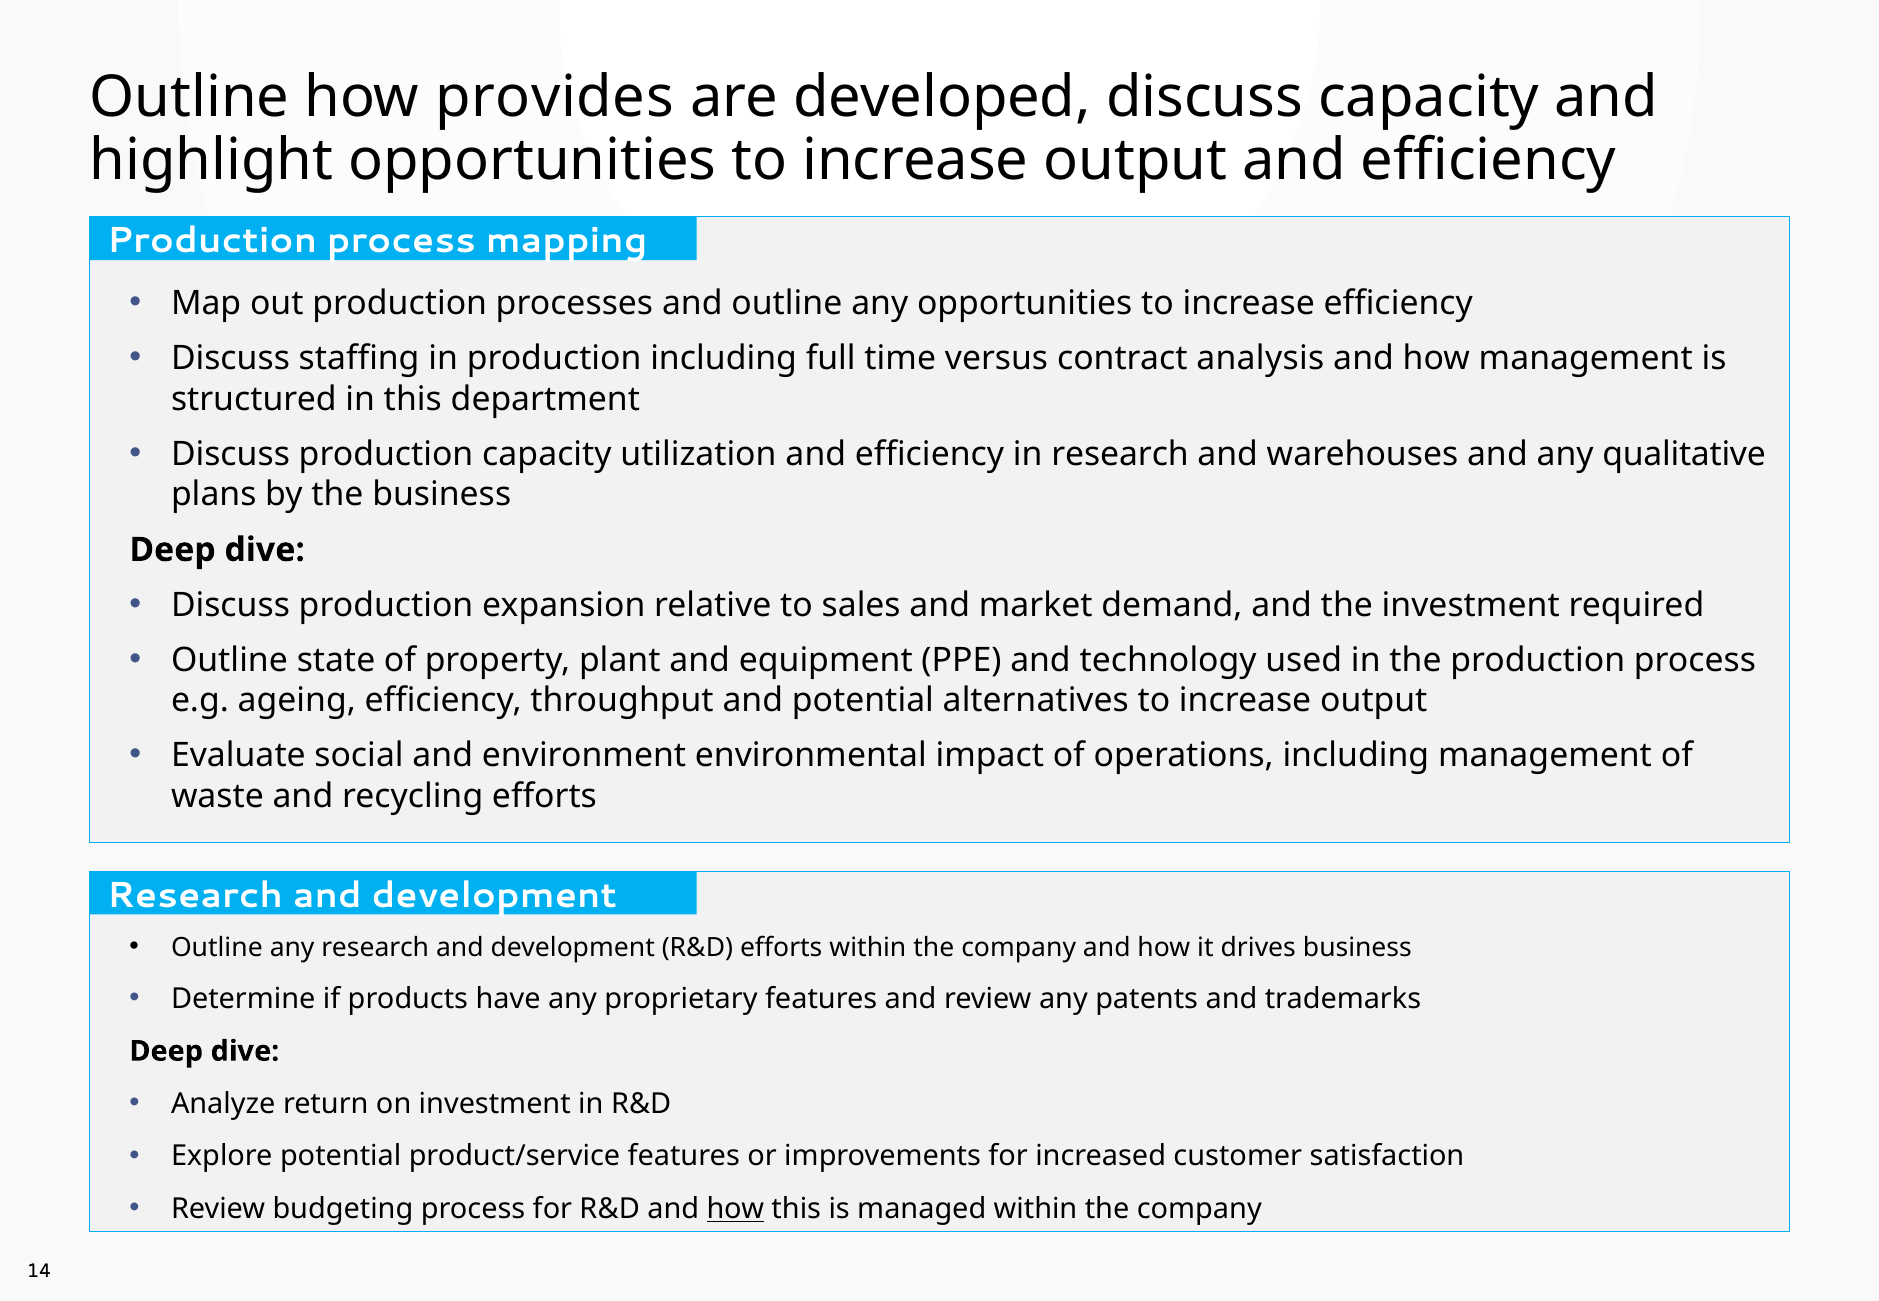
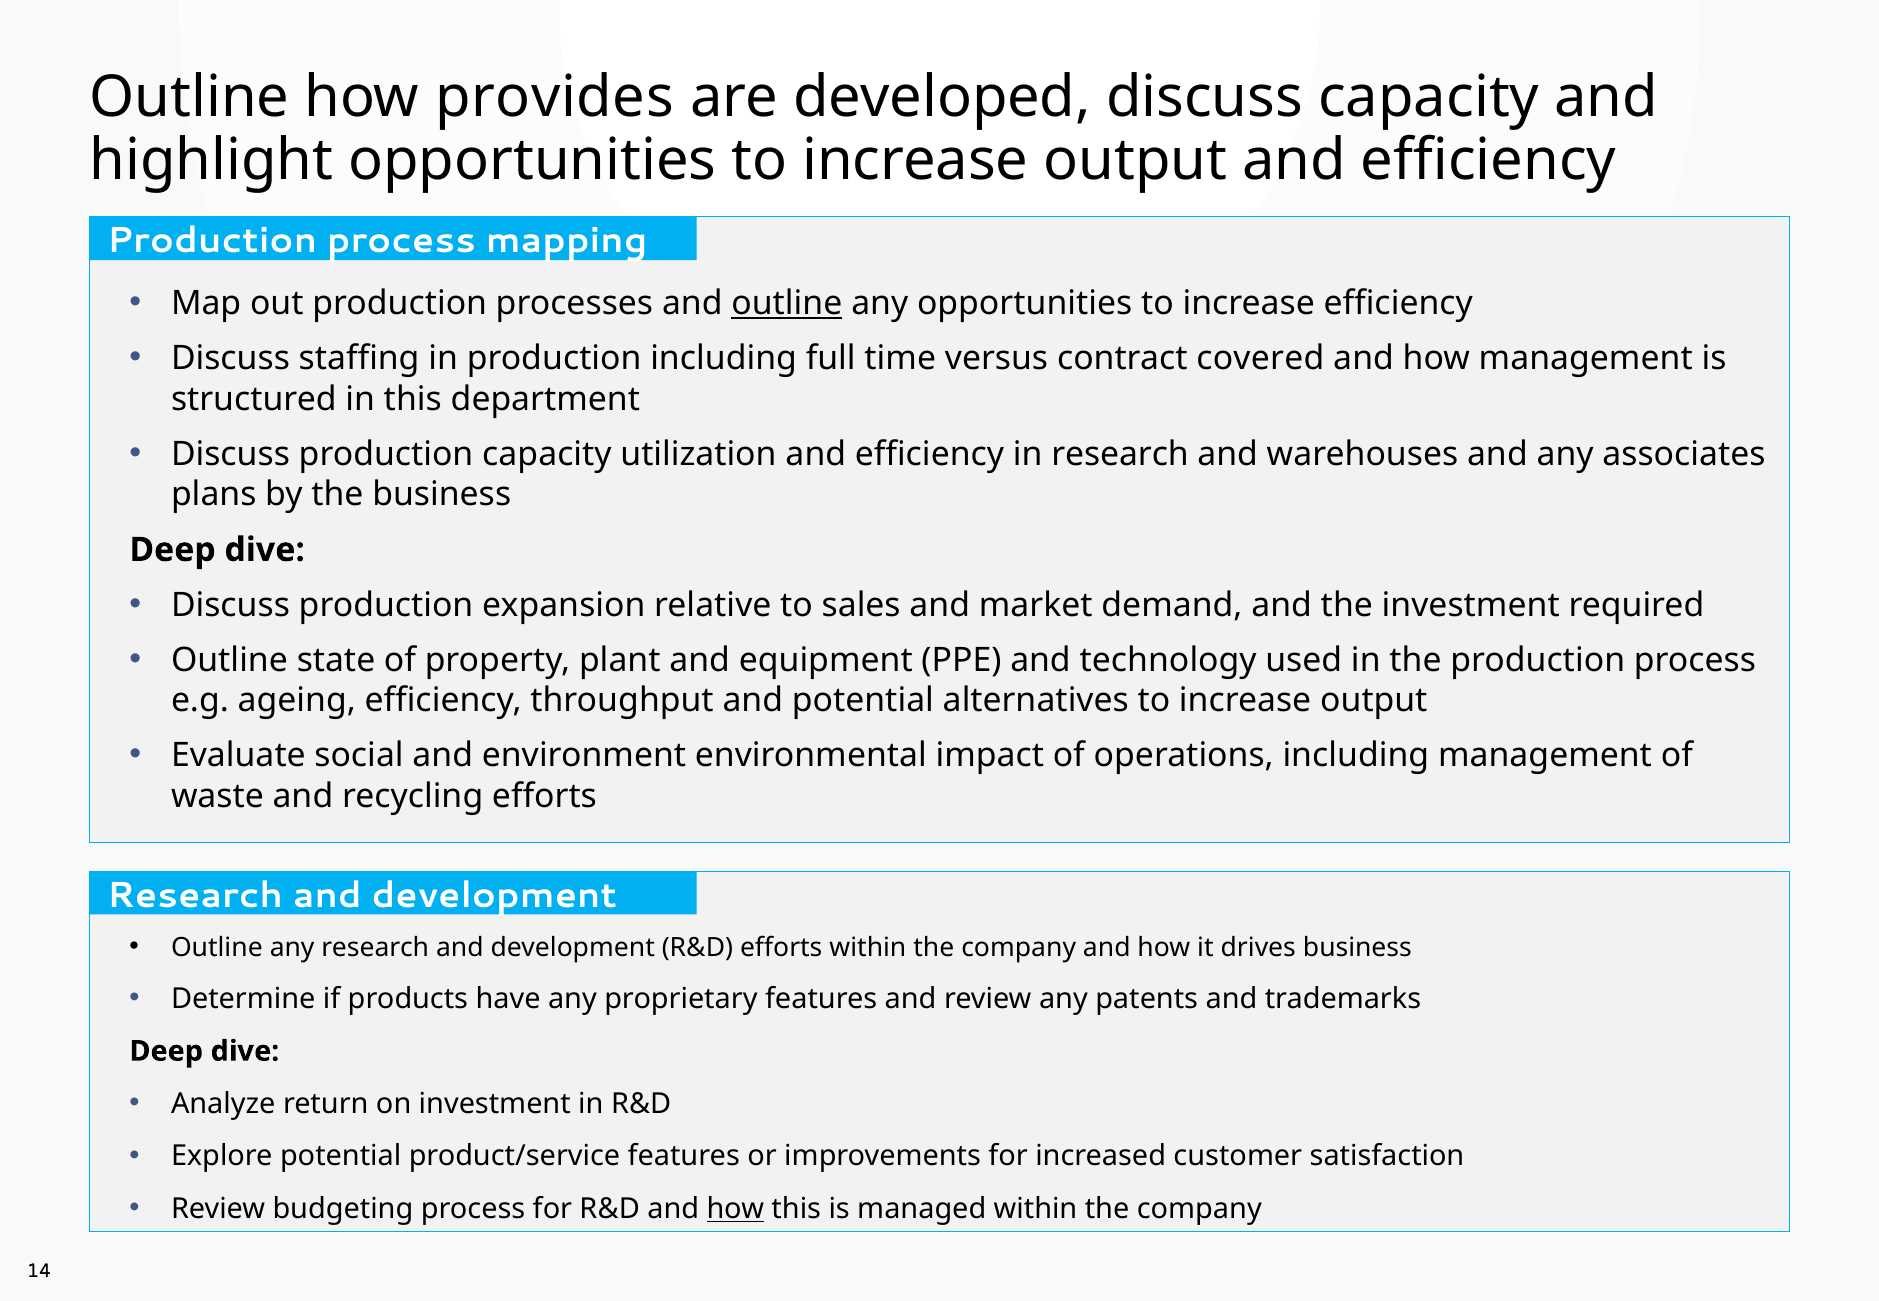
outline underline: none -> present (787, 304)
analysis: analysis -> covered (1260, 359)
qualitative: qualitative -> associates (1684, 454)
